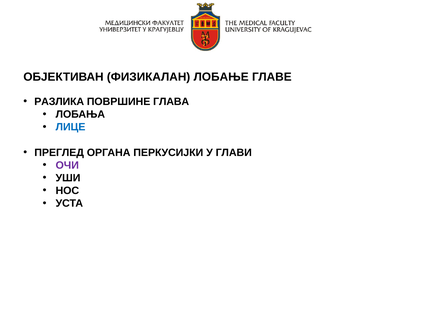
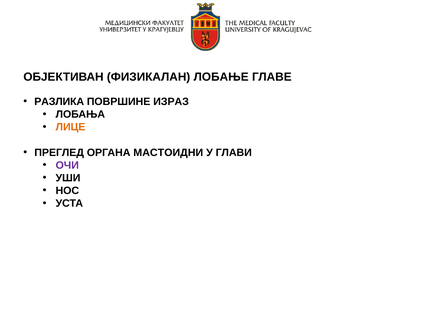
ГЛАВА: ГЛАВА -> ИЗРАЗ (171, 102)
ЛИЦЕ colour: blue -> orange (70, 127)
ПЕРКУСИЈКИ: ПЕРКУСИЈКИ -> МАСТОИДНИ (168, 153)
